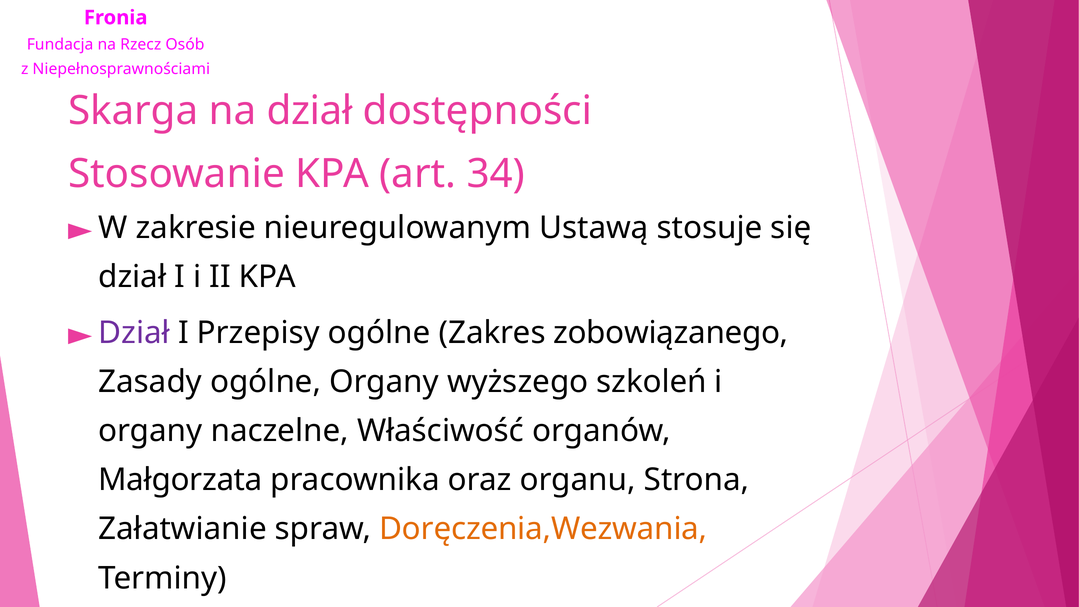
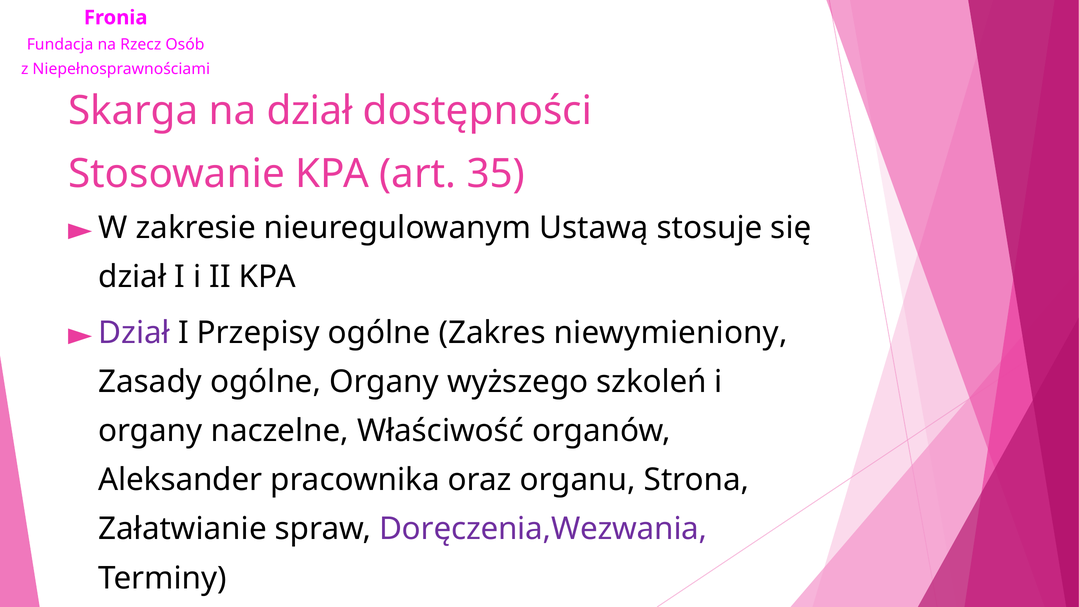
34: 34 -> 35 (496, 174)
zobowiązanego: zobowiązanego -> niewymieniony (671, 333)
Małgorzata: Małgorzata -> Aleksander (180, 480)
Doręczenia,Wezwania colour: orange -> purple (543, 529)
